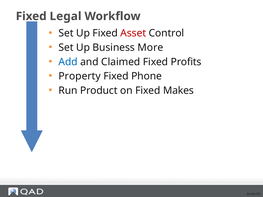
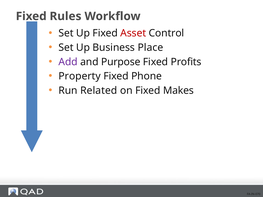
Legal: Legal -> Rules (66, 16)
More: More -> Place (150, 48)
Add colour: blue -> purple (68, 62)
Claimed: Claimed -> Purpose (121, 62)
Product: Product -> Related (99, 91)
